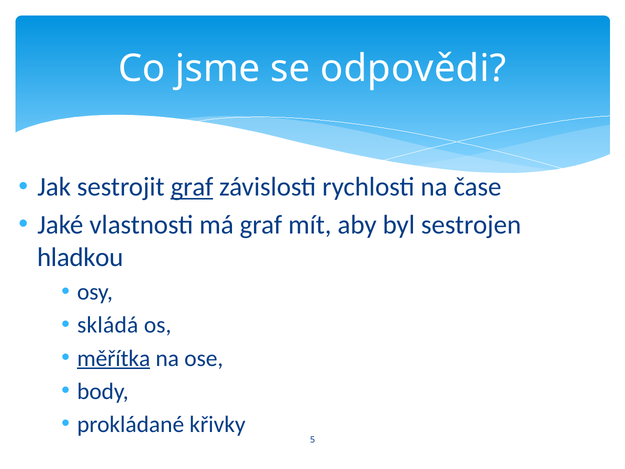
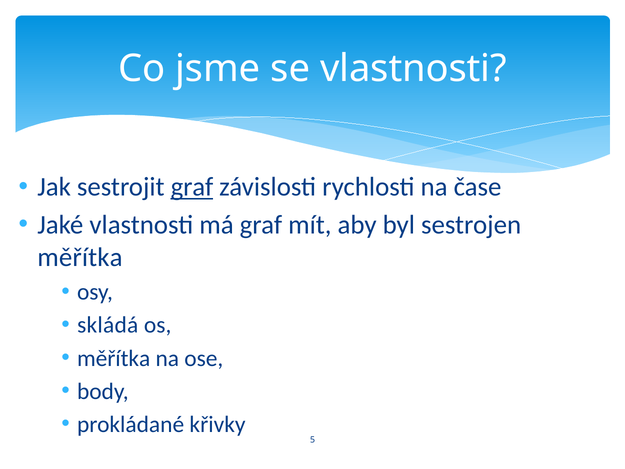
se odpovědi: odpovědi -> vlastnosti (413, 69)
hladkou: hladkou -> měřítka (80, 257)
měřítka underline: present -> none (114, 358)
